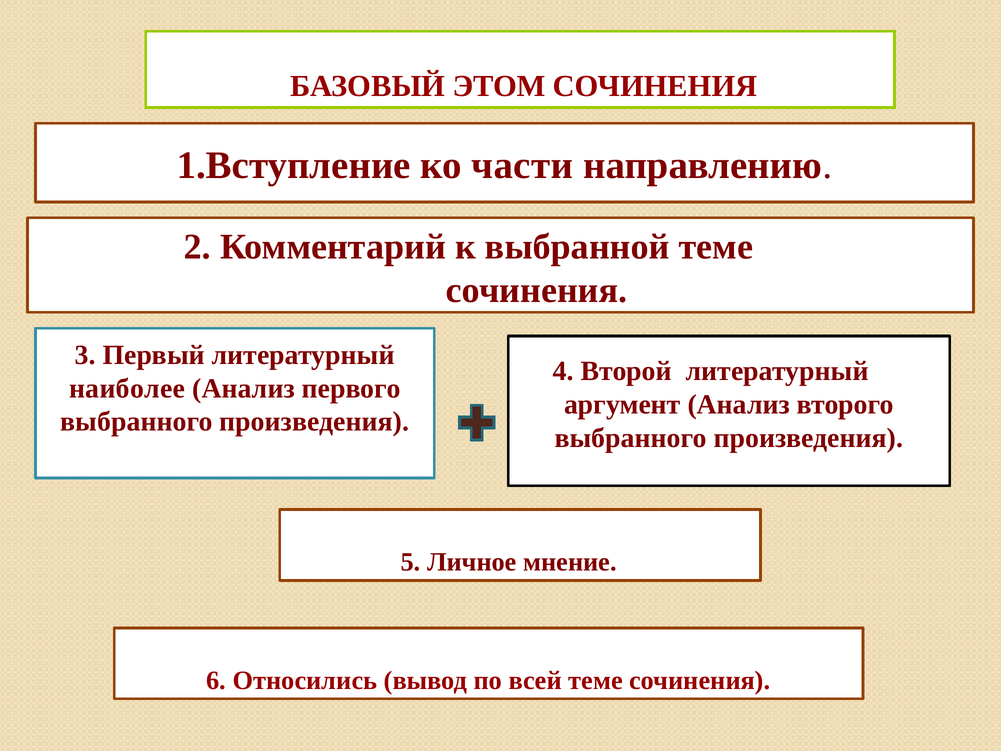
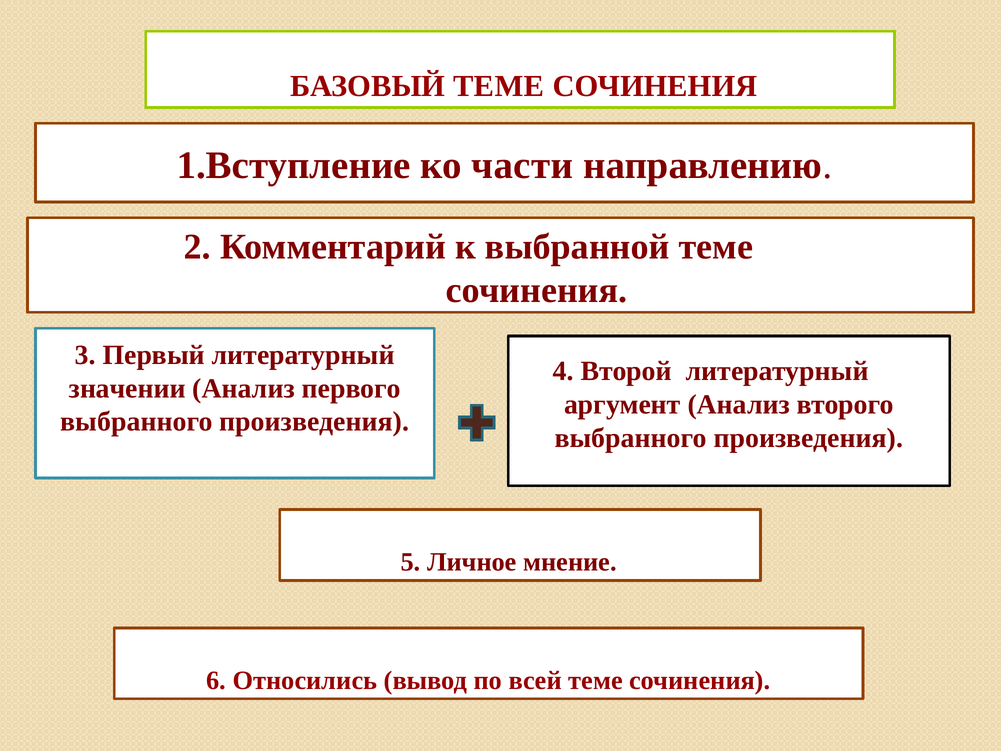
БАЗОВЫЙ ЭТОМ: ЭТОМ -> ТЕМЕ (499, 86)
наиболее: наиболее -> значении (127, 388)
